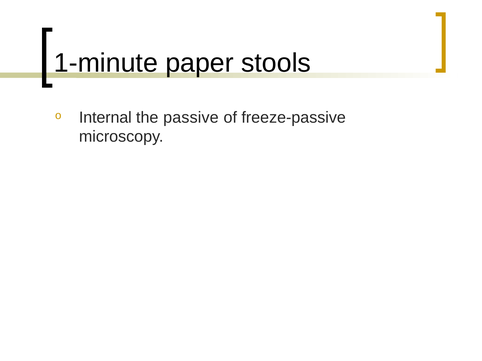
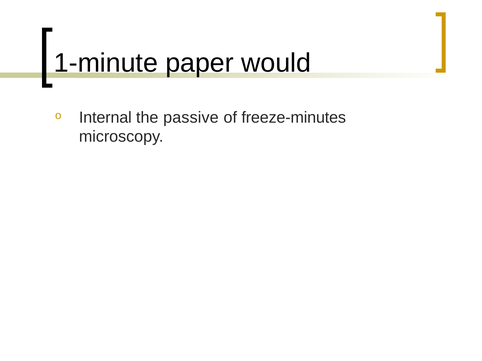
stools: stools -> would (276, 63)
freeze-passive: freeze-passive -> freeze-minutes (294, 118)
